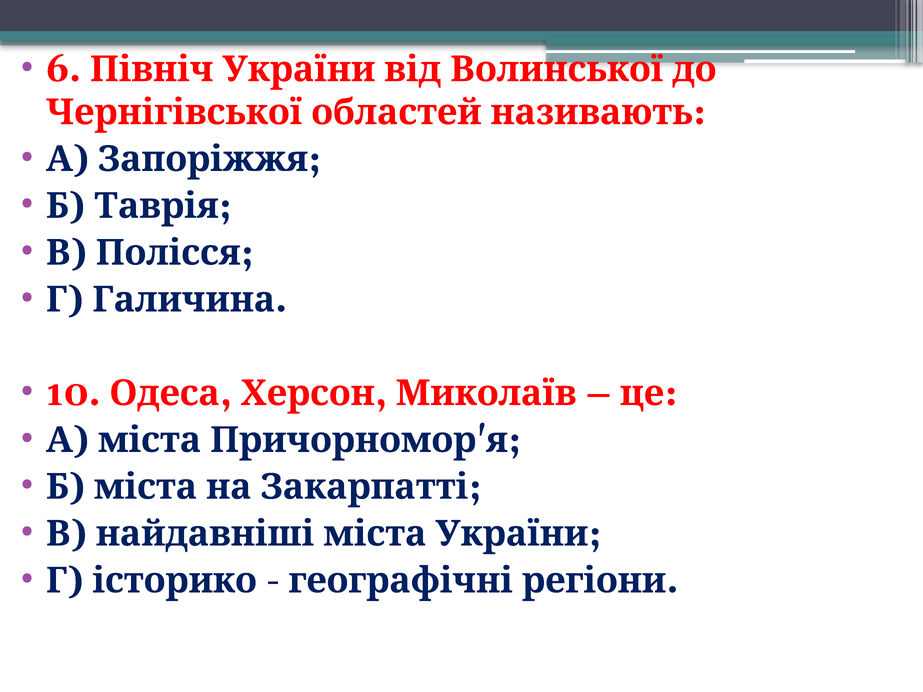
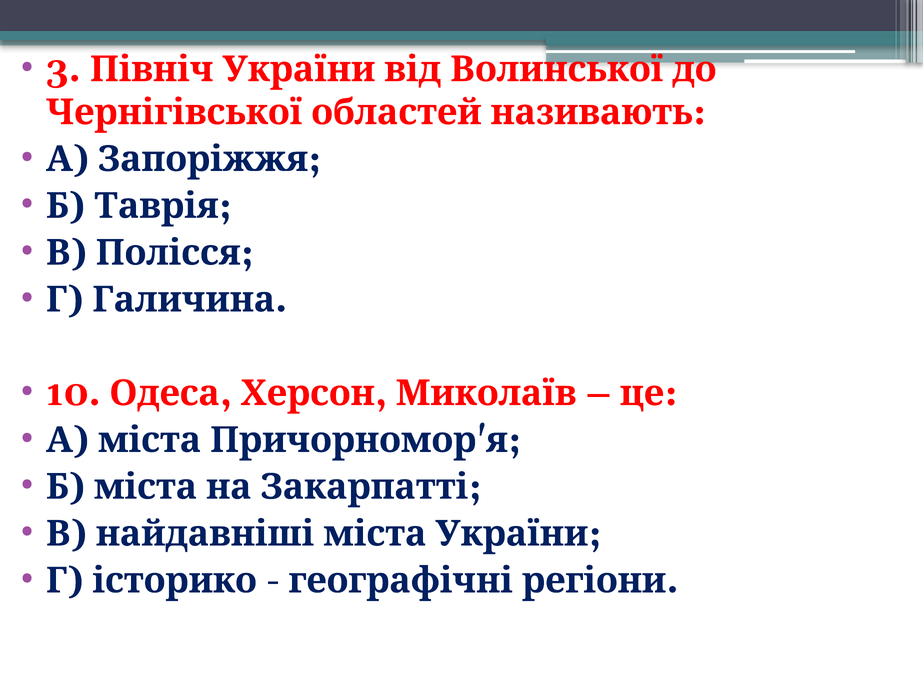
6: 6 -> 3 (63, 69)
